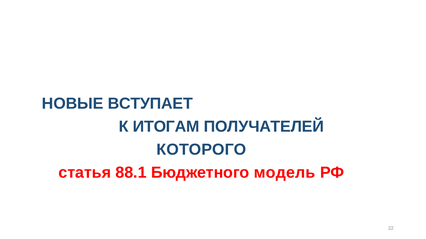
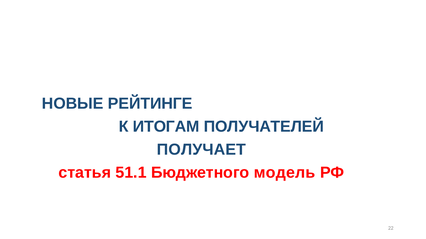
ВСТУПАЕТ: ВСТУПАЕТ -> РЕЙТИНГЕ (150, 104)
КОТОРОГО: КОТОРОГО -> ПОЛУЧАЕТ (201, 150)
88.1: 88.1 -> 51.1 (131, 173)
